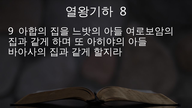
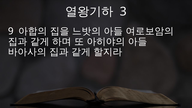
8: 8 -> 3 (123, 12)
